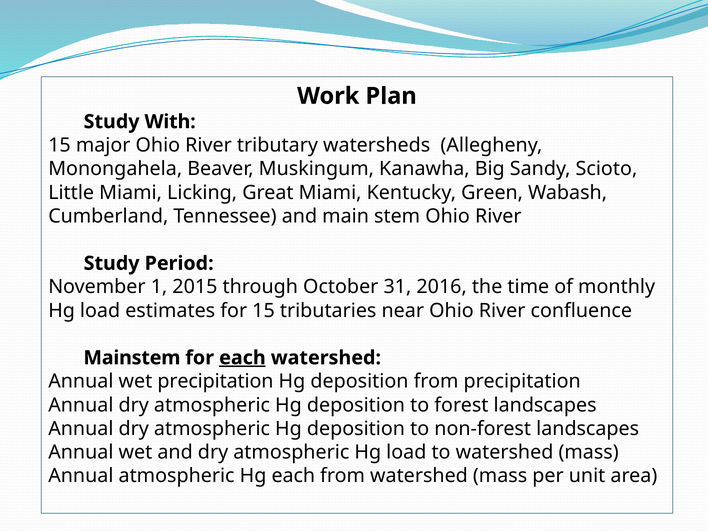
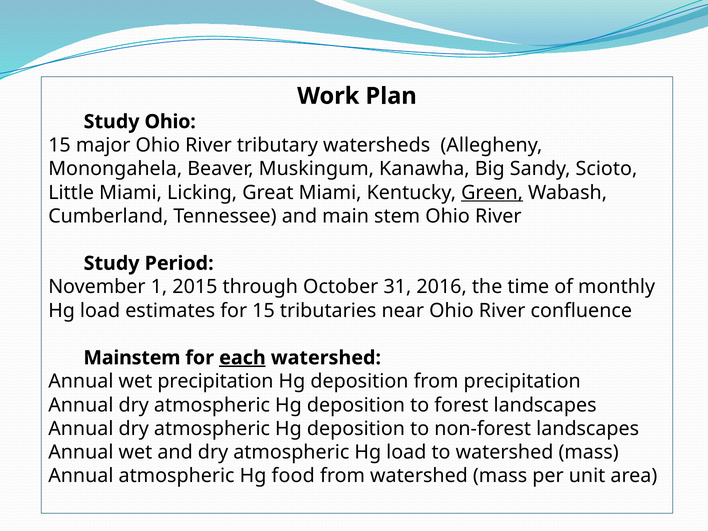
Study With: With -> Ohio (170, 122)
Green underline: none -> present (492, 193)
Hg each: each -> food (293, 476)
